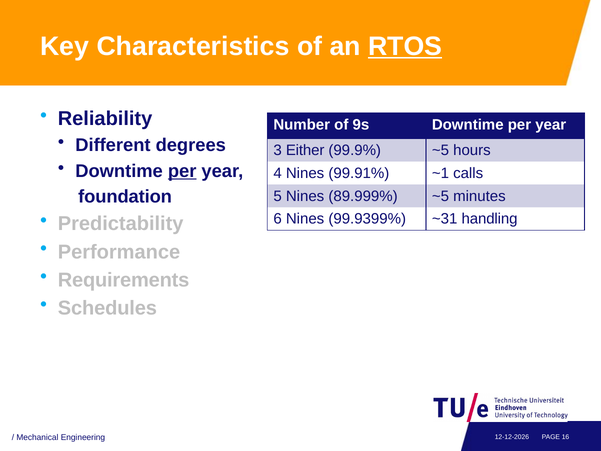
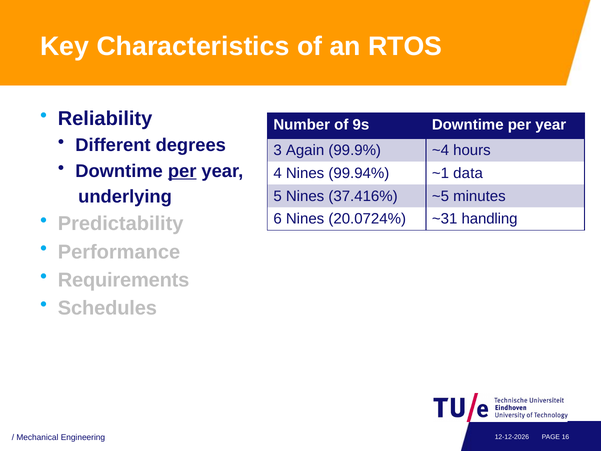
RTOS underline: present -> none (405, 46)
Either: Either -> Again (305, 150)
99.9% ~5: ~5 -> ~4 (440, 150)
99.91%: 99.91% -> 99.94% (359, 173)
calls: calls -> data (468, 173)
foundation: foundation -> underlying (125, 197)
89.999%: 89.999% -> 37.416% (363, 196)
99.9399%: 99.9399% -> 20.0724% (367, 219)
